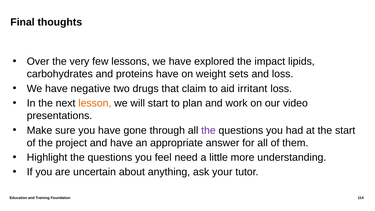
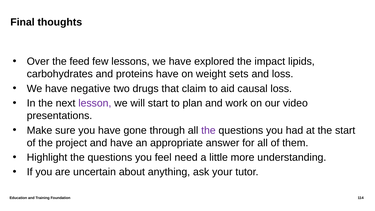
very: very -> feed (80, 62)
irritant: irritant -> causal (253, 89)
lesson colour: orange -> purple (95, 103)
